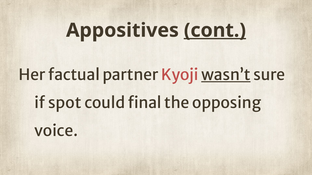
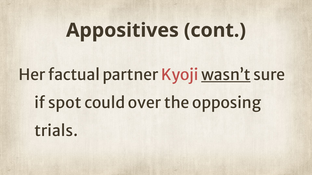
cont underline: present -> none (215, 30)
final: final -> over (145, 103)
voice: voice -> trials (56, 131)
